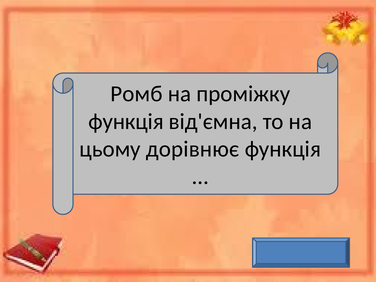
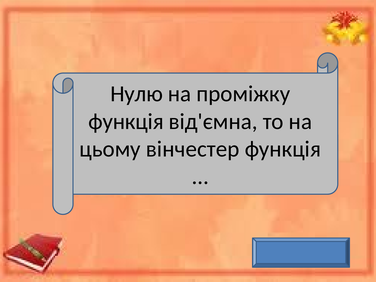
Ромб: Ромб -> Нулю (137, 94)
дорівнює: дорівнює -> вінчестер (193, 149)
